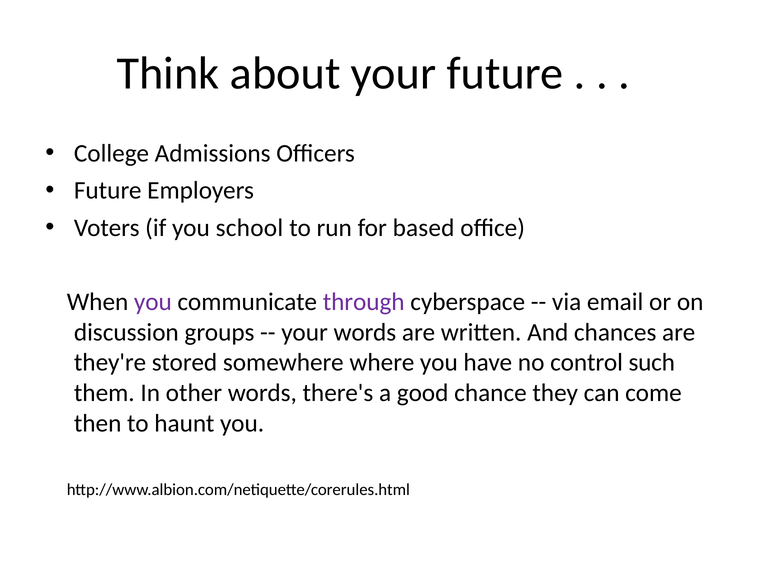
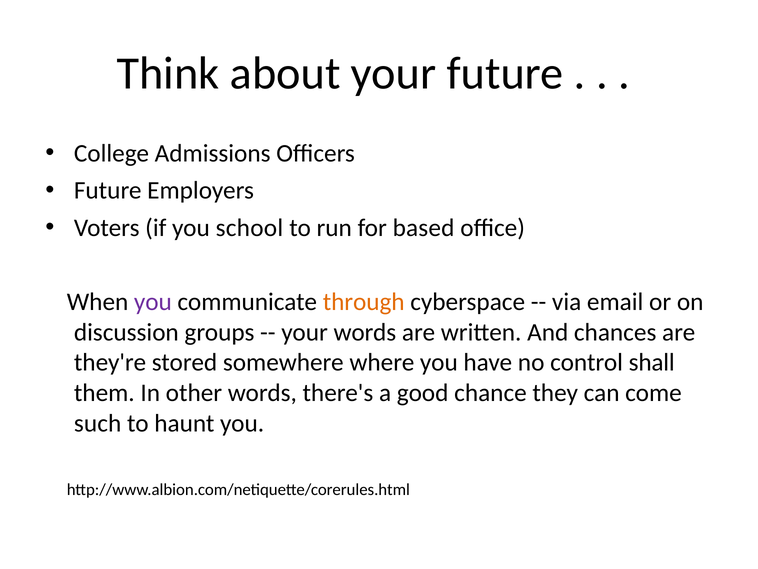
through colour: purple -> orange (364, 302)
such: such -> shall (652, 362)
then: then -> such (98, 423)
